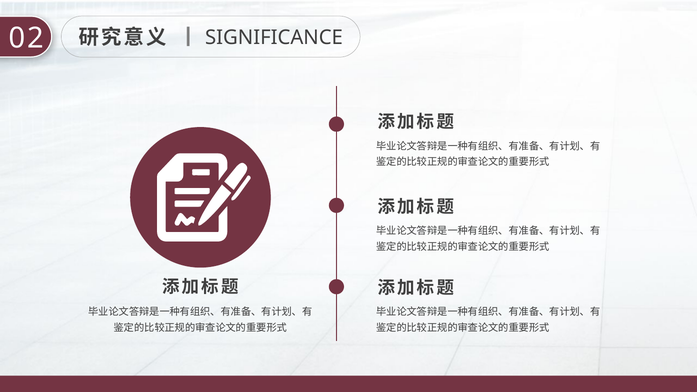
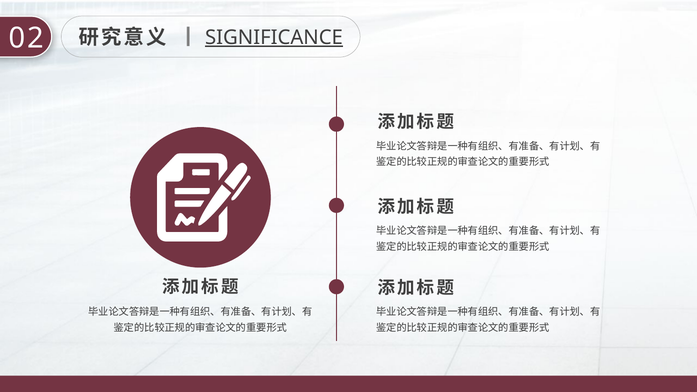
SIGNIFICANCE underline: none -> present (274, 38)
